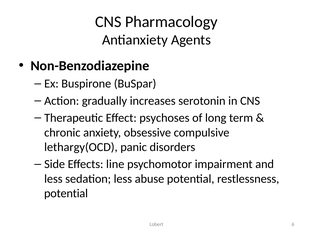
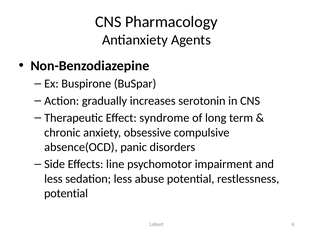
psychoses: psychoses -> syndrome (164, 118)
lethargy(OCD: lethargy(OCD -> absence(OCD (81, 147)
